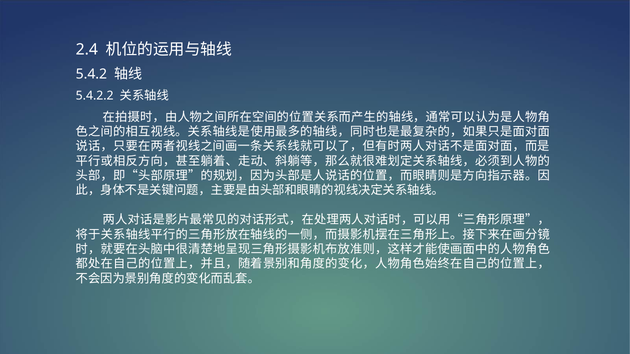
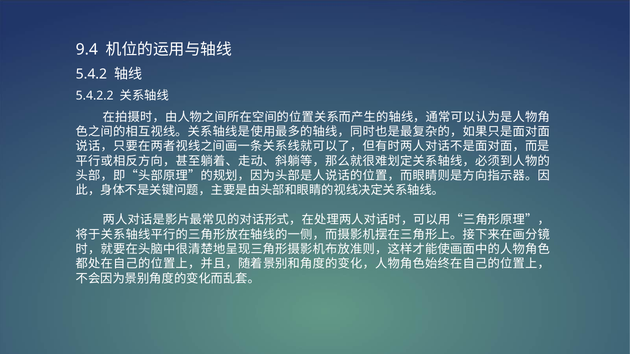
2.4: 2.4 -> 9.4 (87, 50)
